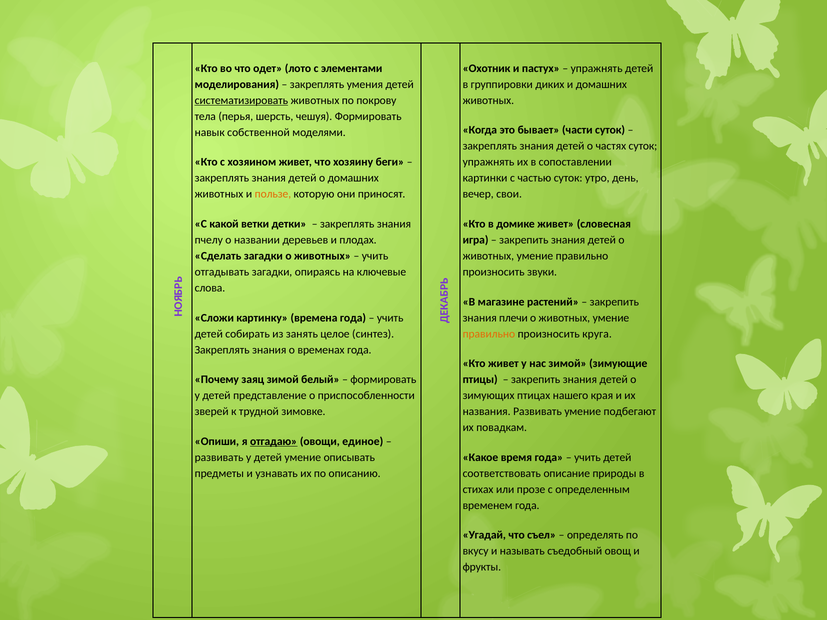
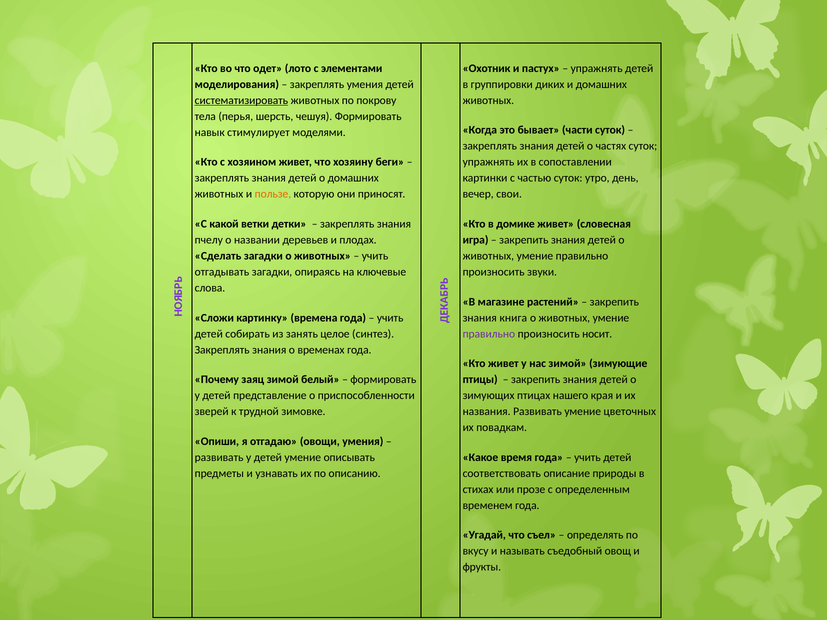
собственной: собственной -> стимулирует (258, 132)
плечи: плечи -> книга (513, 318)
правильно colour: orange -> purple (489, 334)
круга: круга -> носит (597, 334)
подбегают: подбегают -> цветочных (630, 412)
отгадаю underline: present -> none (274, 442)
овощи единое: единое -> умения (363, 442)
